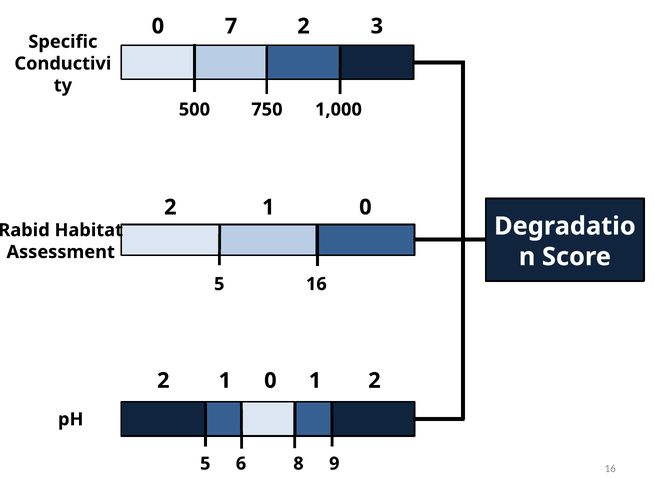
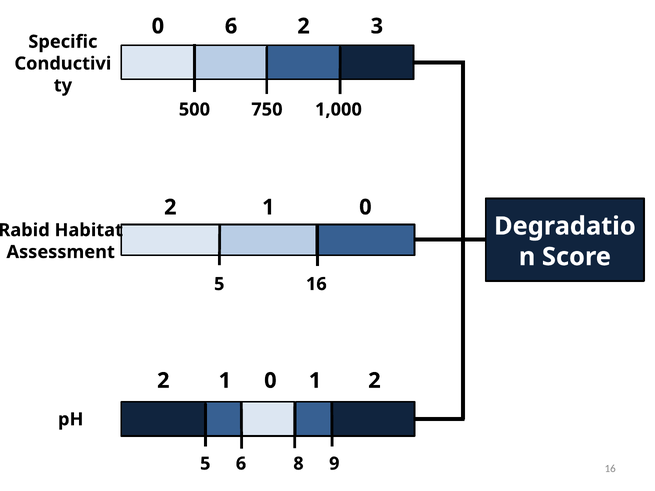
0 7: 7 -> 6 (231, 26)
